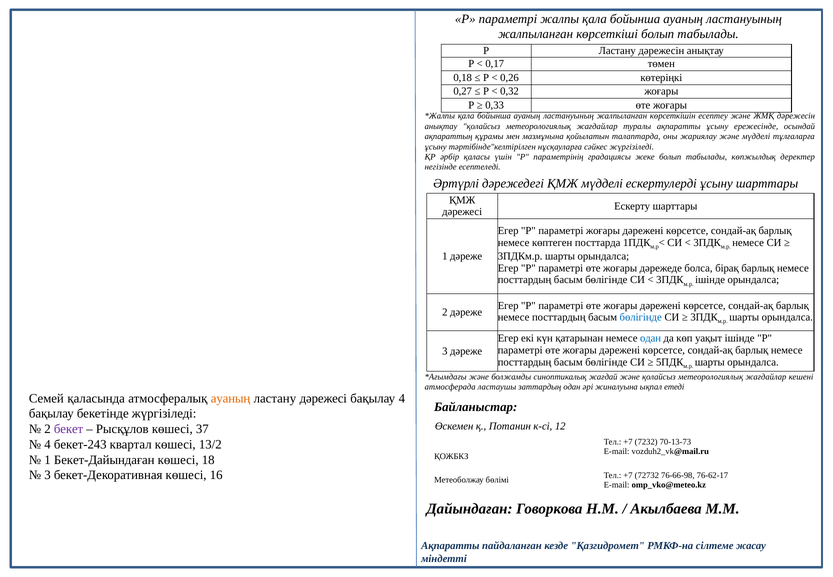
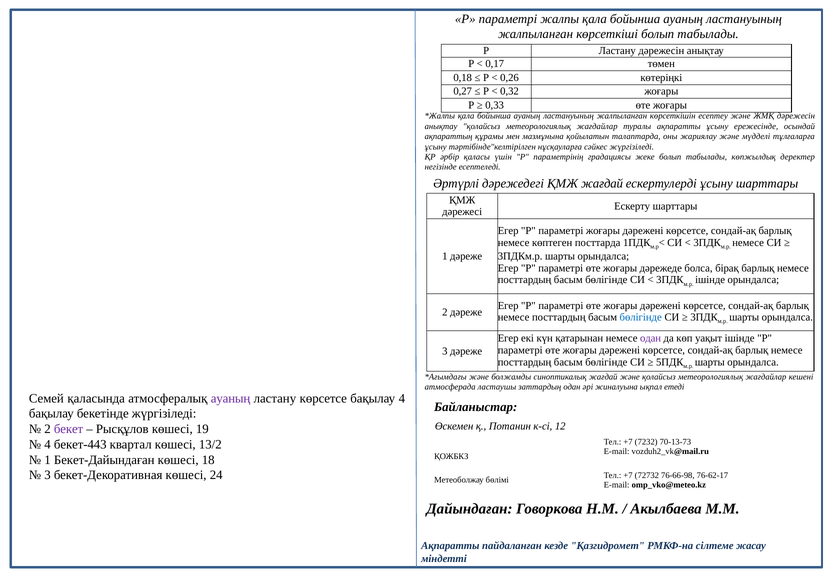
ҚМЖ мүдделі: мүдделі -> жағдай (602, 183)
одан colour: blue -> purple (651, 338)
ауаның colour: orange -> purple (231, 398)
ластану дәрежесі: дәрежесі -> көрсетсе (323, 398)
37: 37 -> 19 (202, 429)
бекет-243: бекет-243 -> бекет-443 (80, 444)
16: 16 -> 24 (216, 475)
